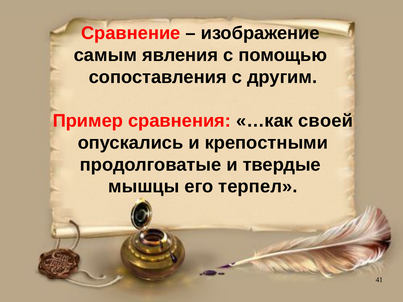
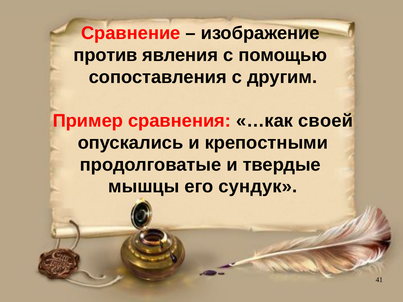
самым: самым -> против (105, 55)
терпел: терпел -> сундук (258, 187)
